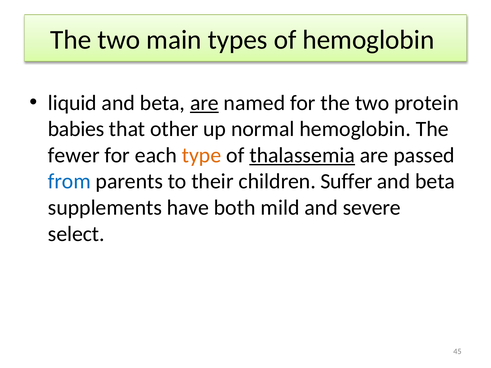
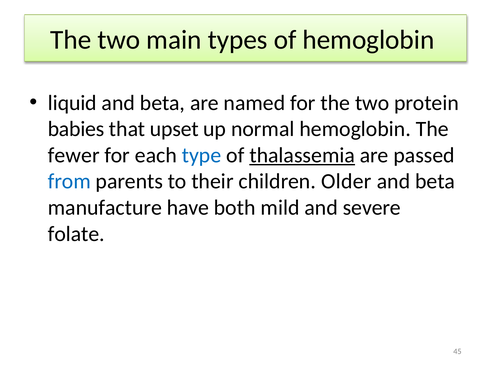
are underline: present -> none (204, 103)
other: other -> upset (174, 129)
type colour: orange -> blue (202, 155)
Suffer: Suffer -> Older (346, 182)
supplements: supplements -> manufacture (105, 208)
select: select -> folate (76, 234)
